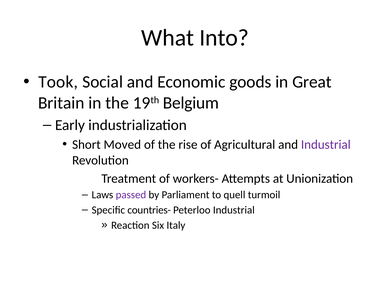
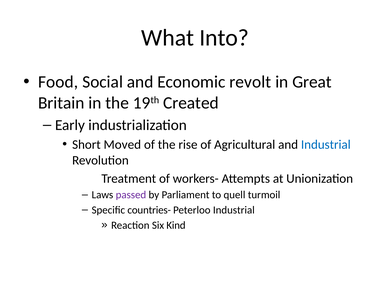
Took: Took -> Food (58, 82)
goods: goods -> revolt (250, 82)
Belgium: Belgium -> Created (191, 103)
Industrial colour: purple -> blue (326, 144)
Italy: Italy -> Kind (176, 225)
